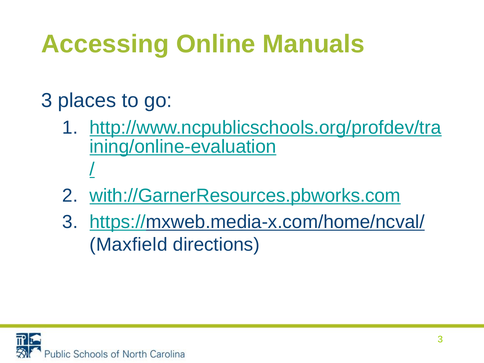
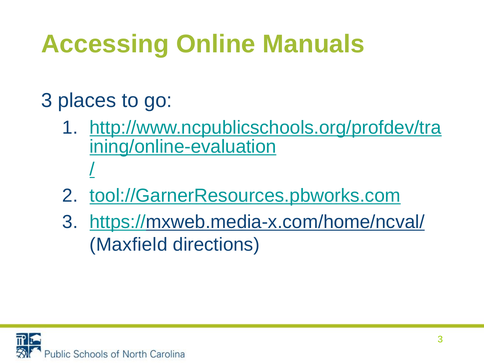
with://GarnerResources.pbworks.com: with://GarnerResources.pbworks.com -> tool://GarnerResources.pbworks.com (245, 196)
